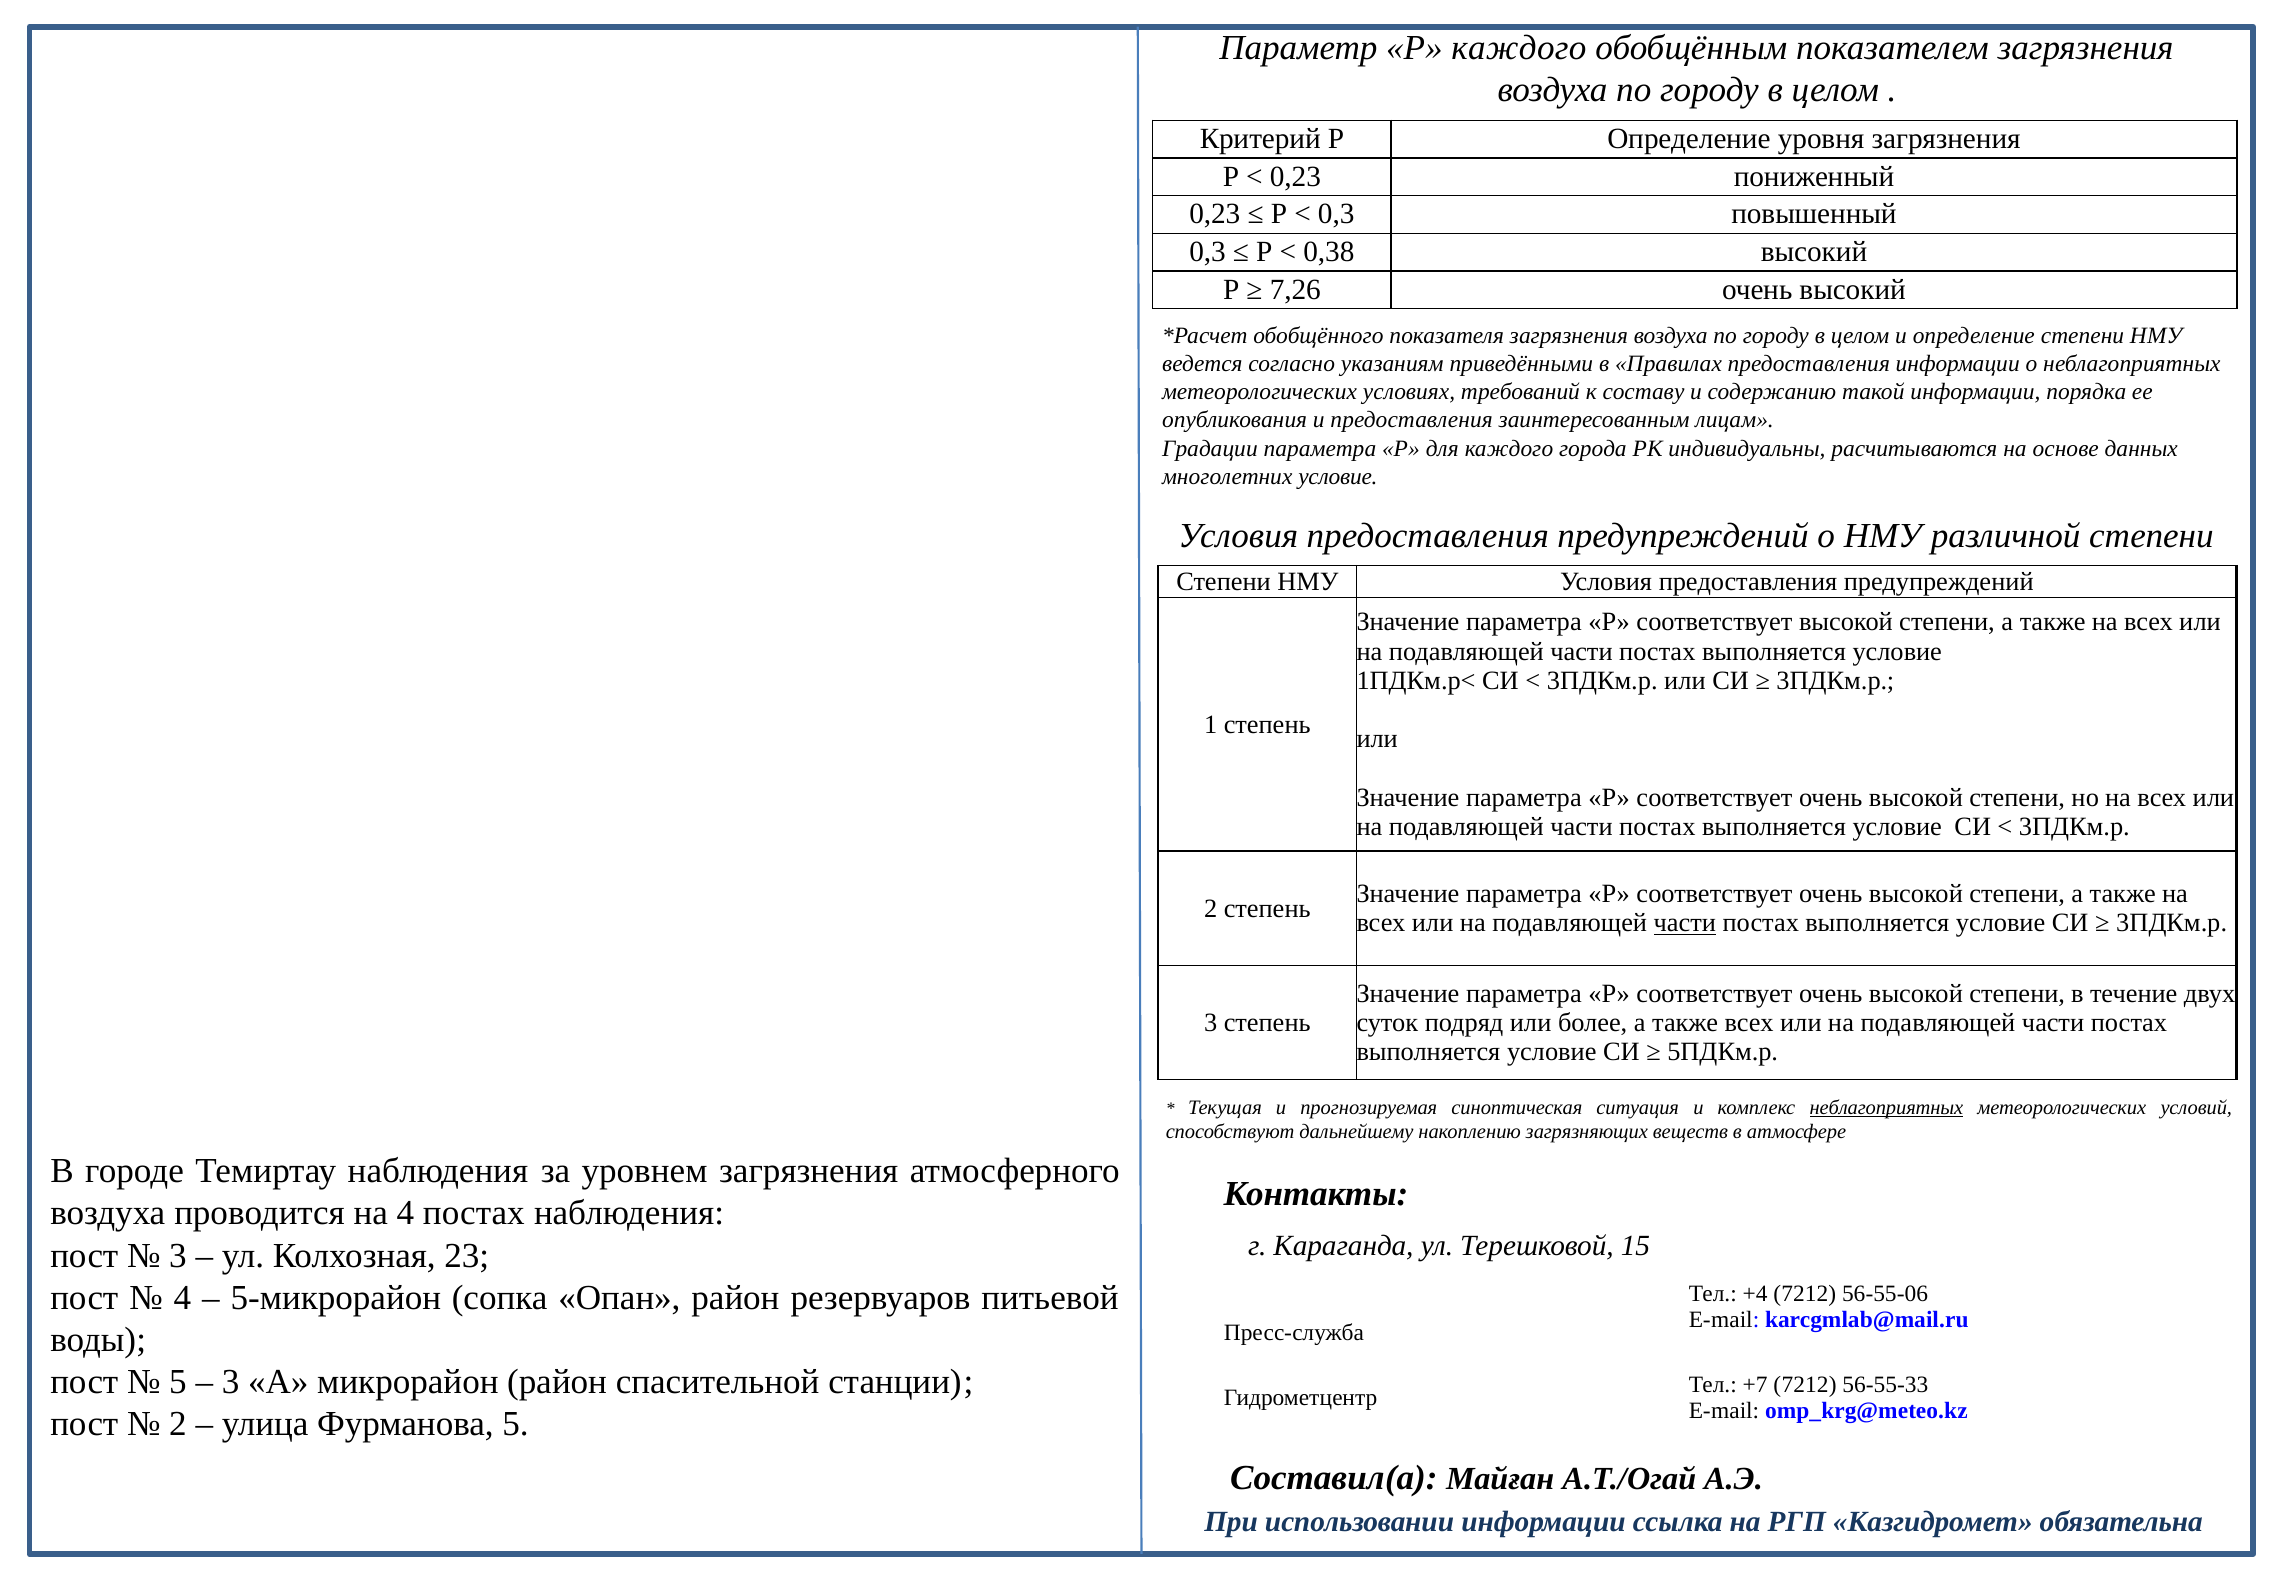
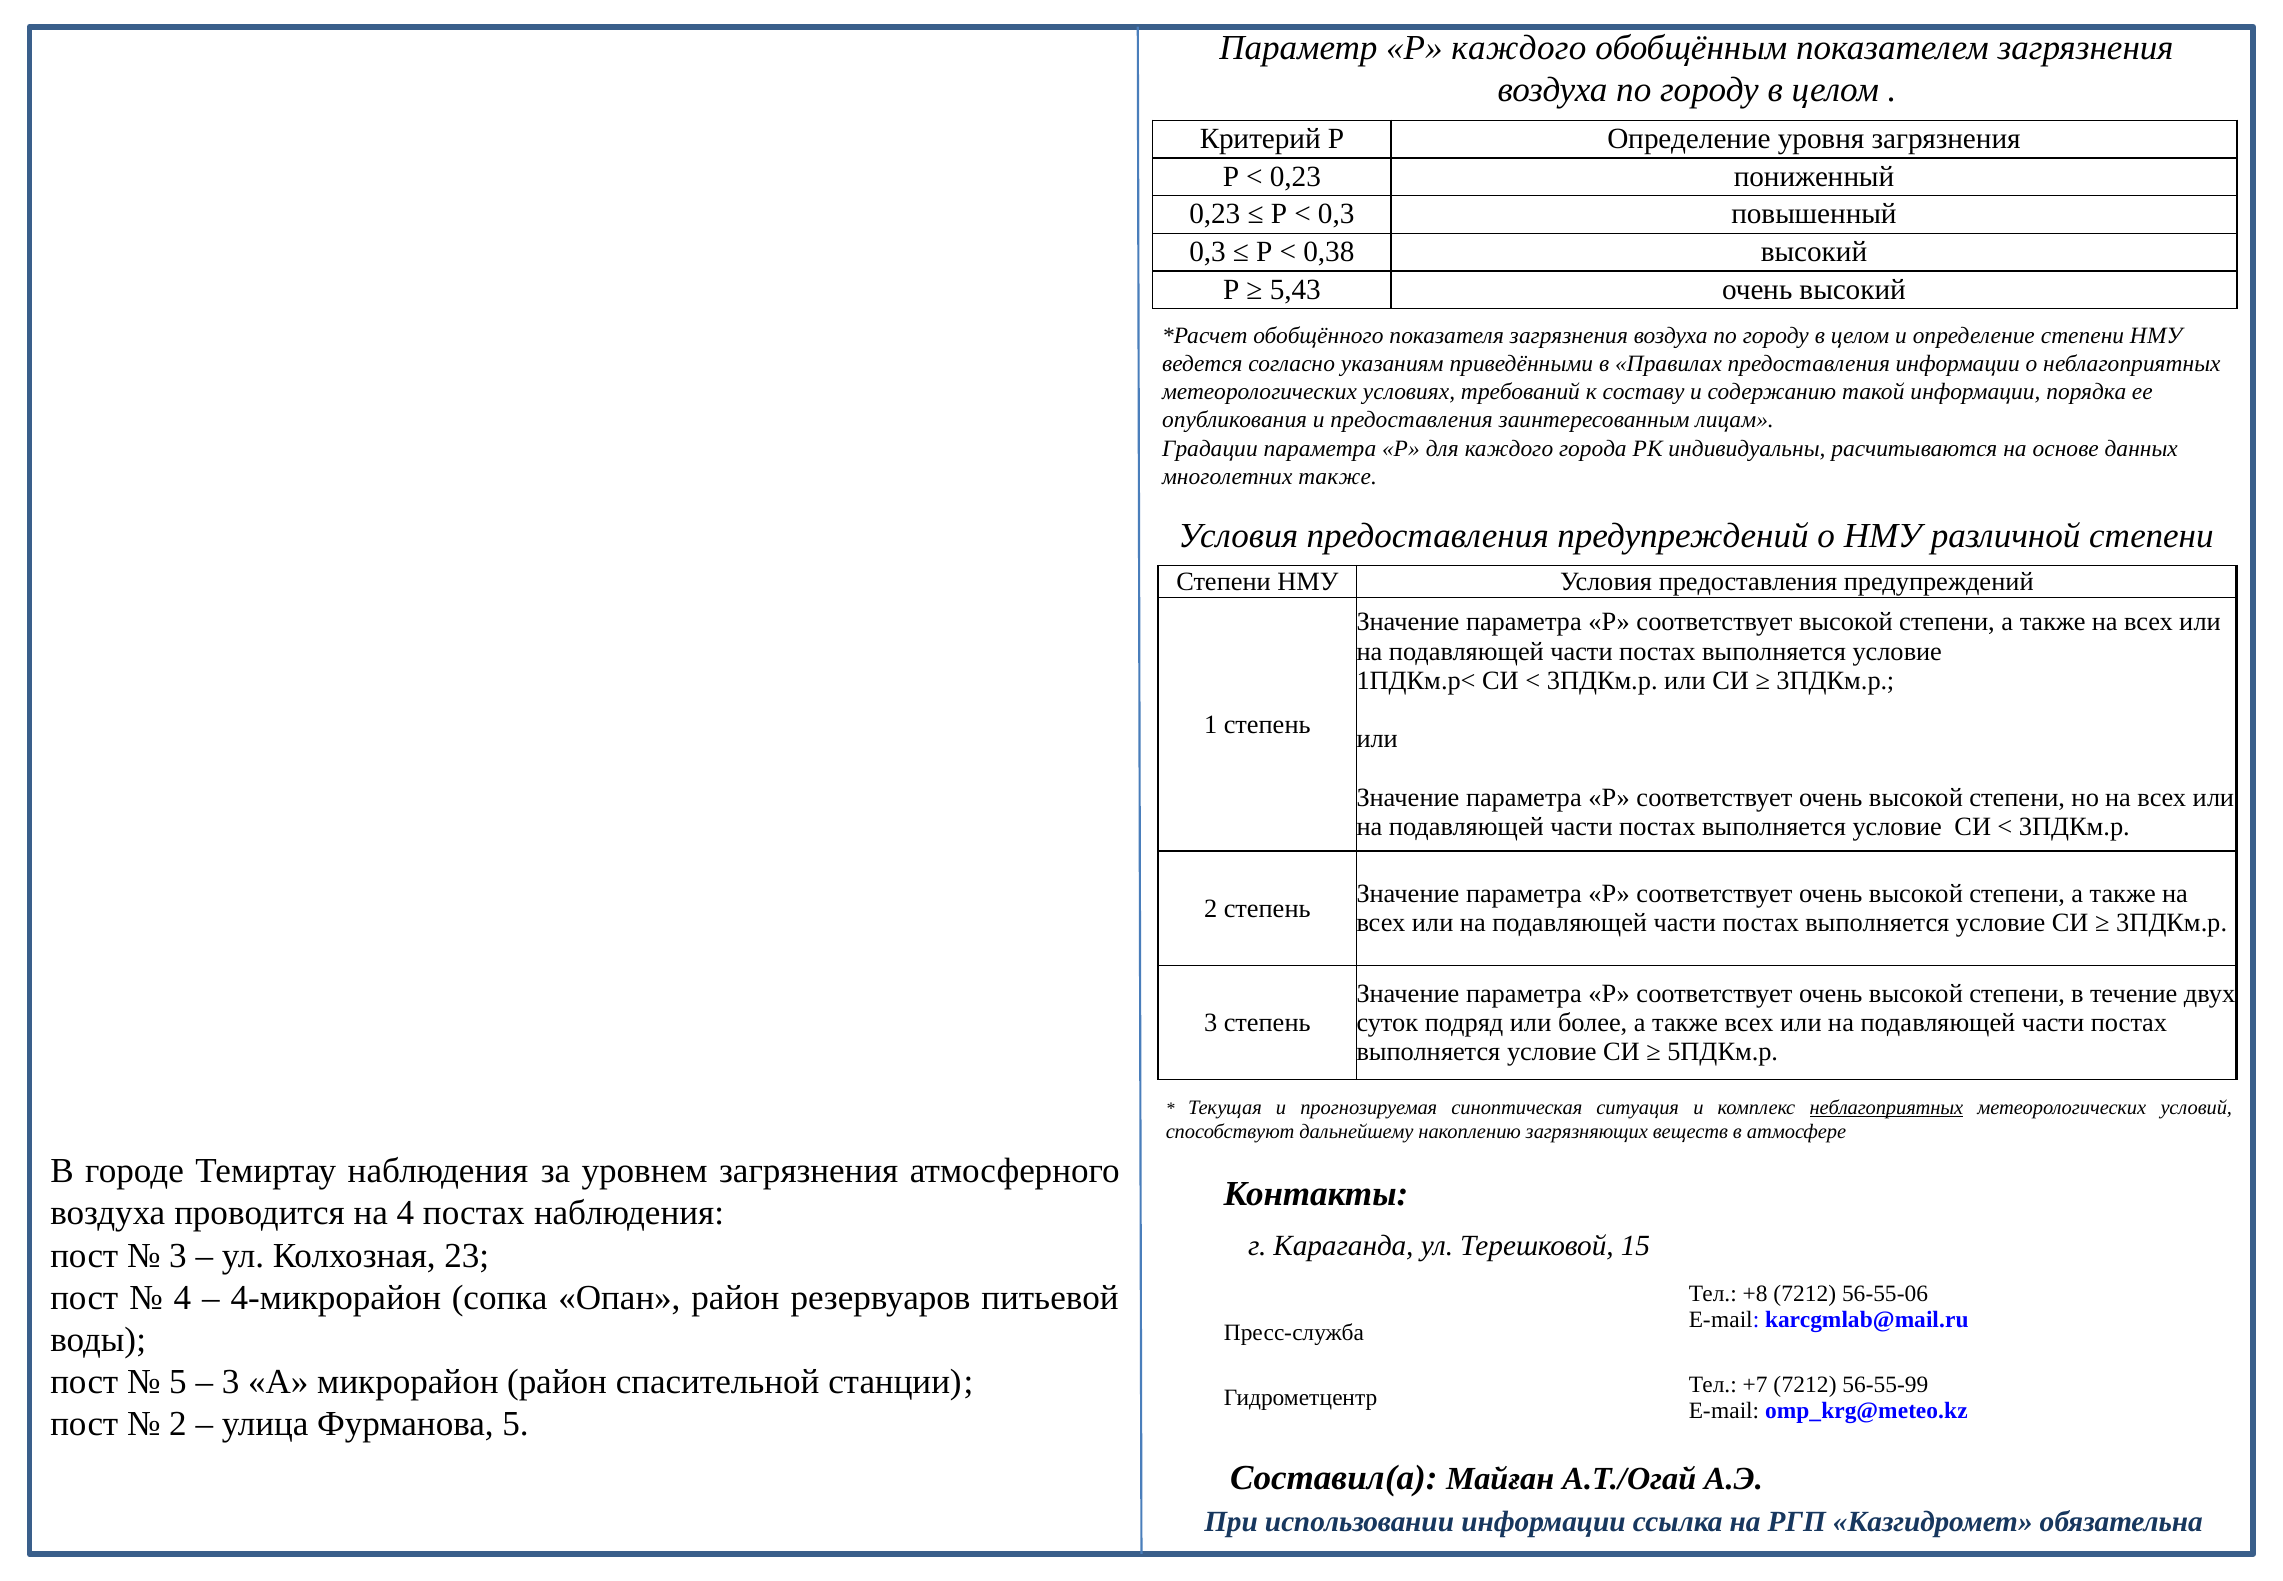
7,26: 7,26 -> 5,43 (1295, 290)
многолетних условие: условие -> также (1338, 476)
части underline: present -> none (1685, 923)
5-микрорайон: 5-микрорайон -> 4-микрорайон (336, 1297)
+4: +4 -> +8 (1755, 1293)
56-55-33: 56-55-33 -> 56-55-99 (1885, 1385)
